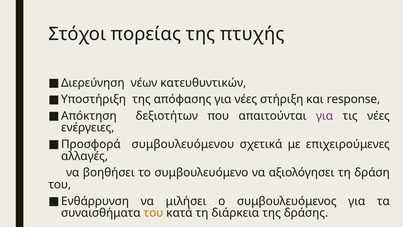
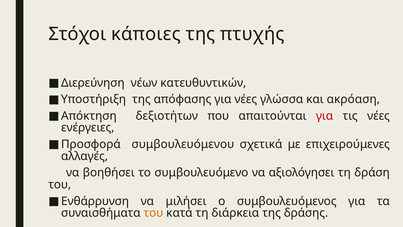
πορείας: πορείας -> κάποιες (146, 34)
στήριξη: στήριξη -> γλώσσα (282, 99)
response: response -> ακρόαση (353, 99)
για colour: purple -> red (325, 116)
